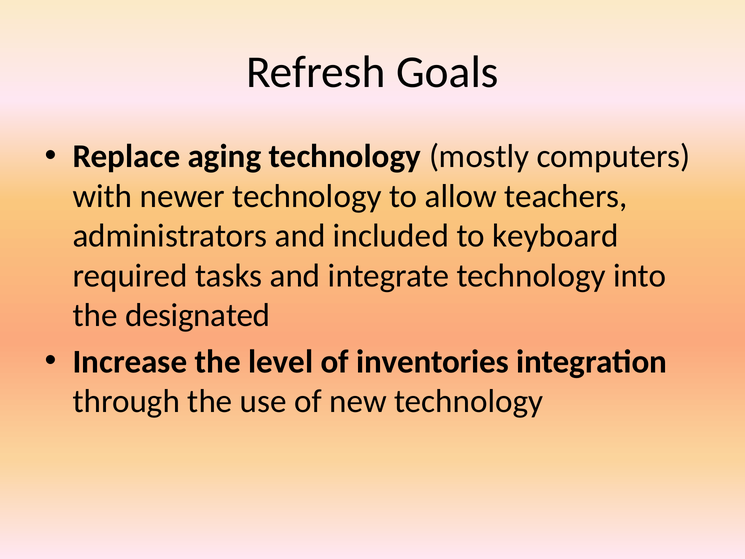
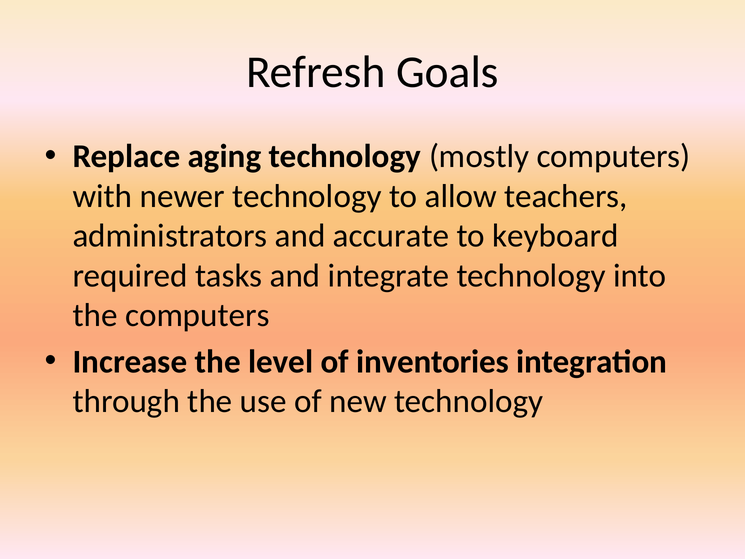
included: included -> accurate (391, 236)
the designated: designated -> computers (197, 315)
